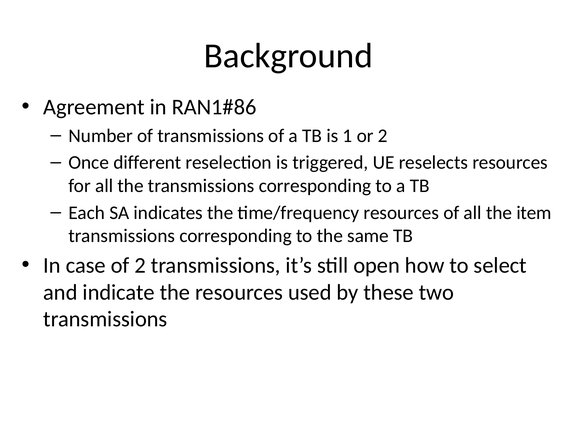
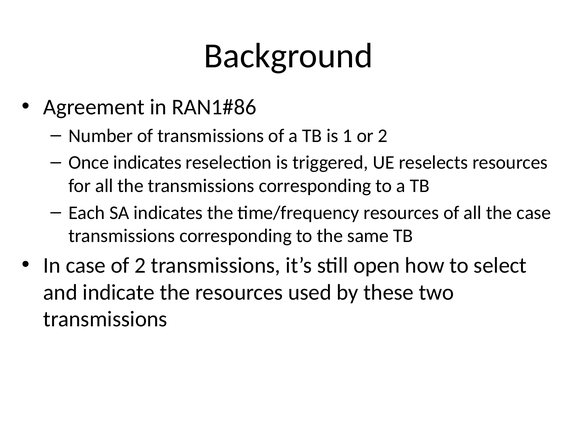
Once different: different -> indicates (147, 163)
the item: item -> case (534, 213)
